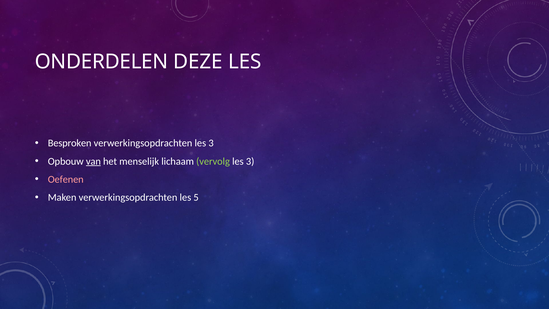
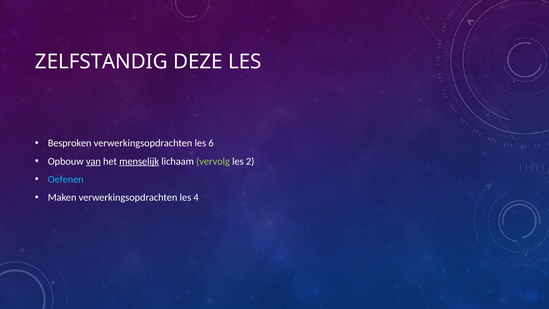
ONDERDELEN: ONDERDELEN -> ZELFSTANDIG (101, 62)
verwerkingsopdrachten les 3: 3 -> 6 (211, 143)
menselijk underline: none -> present (139, 161)
3: 3 -> 2 (250, 161)
Oefenen colour: pink -> light blue (66, 179)
5: 5 -> 4 (196, 197)
